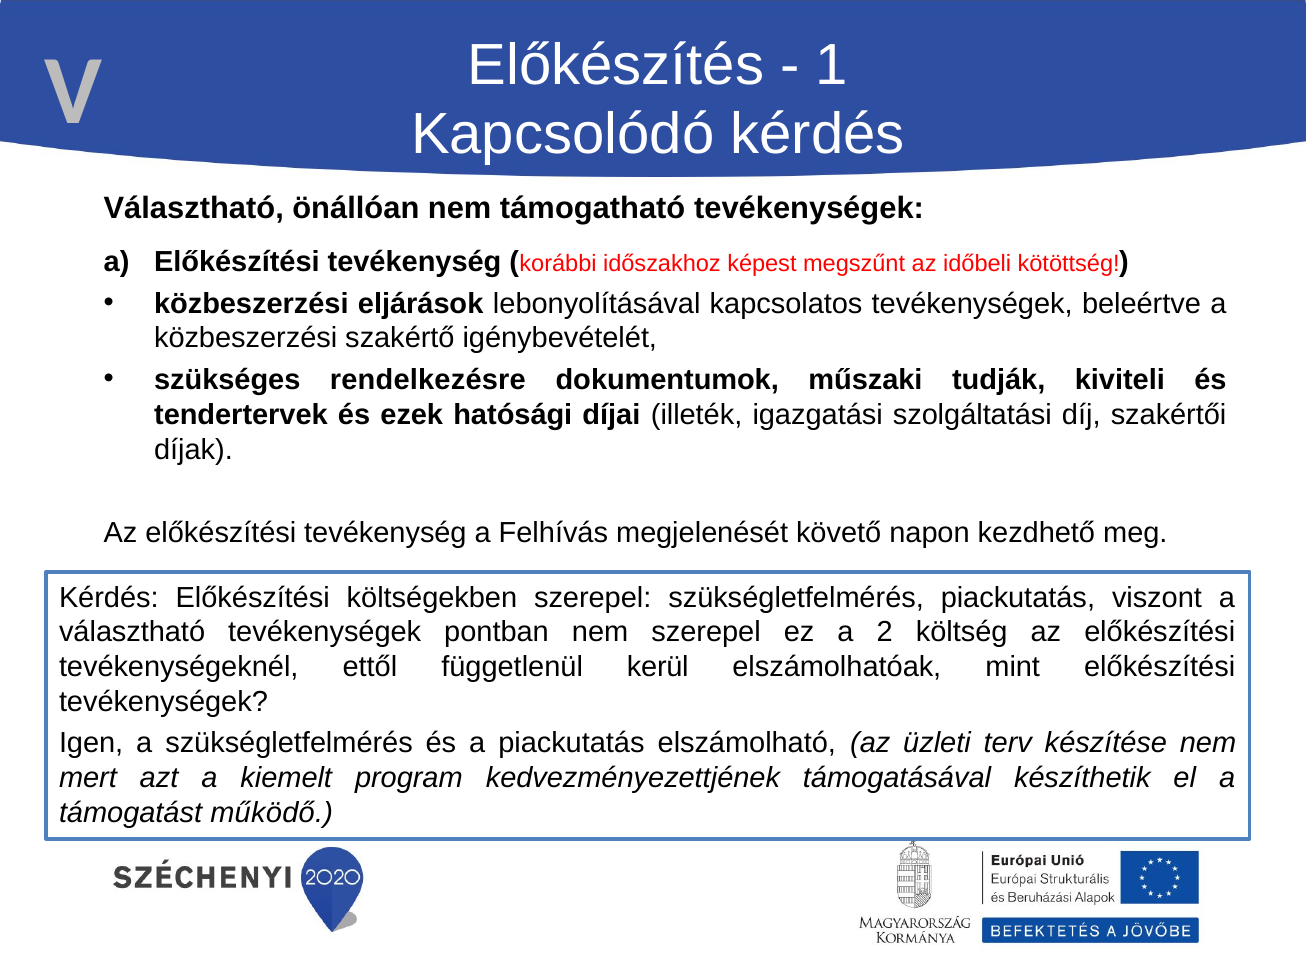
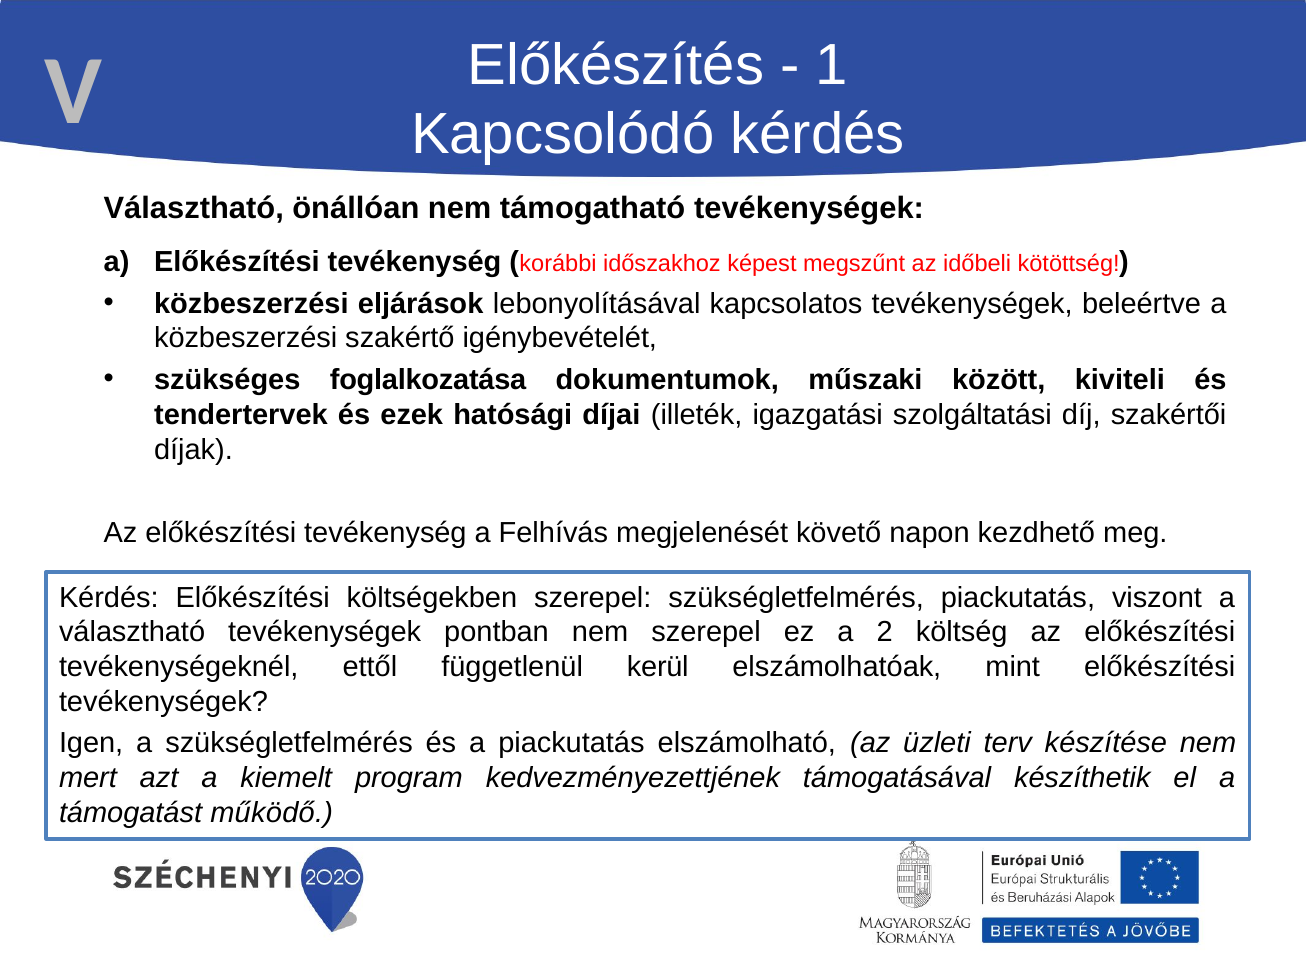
rendelkezésre: rendelkezésre -> foglalkozatása (428, 380)
tudják: tudják -> között (999, 380)
